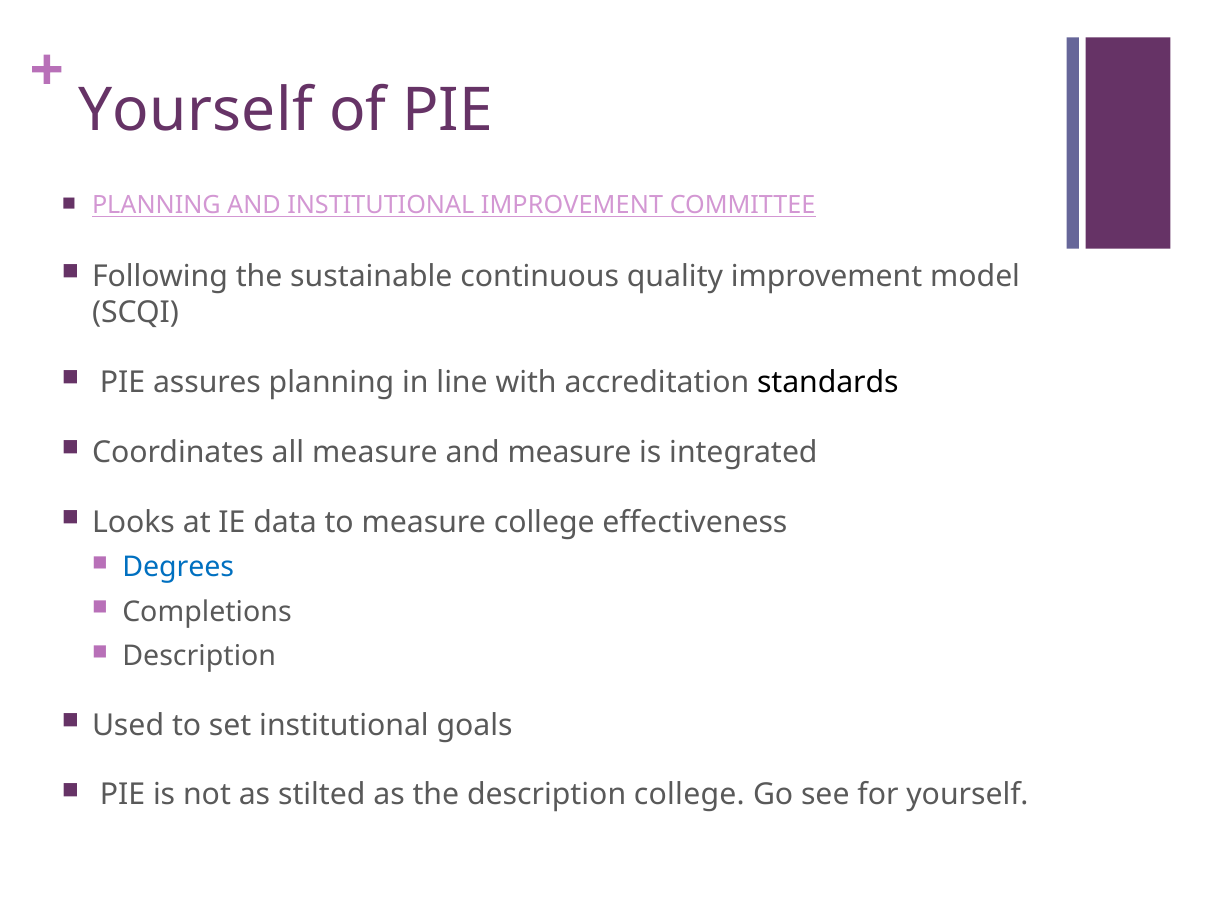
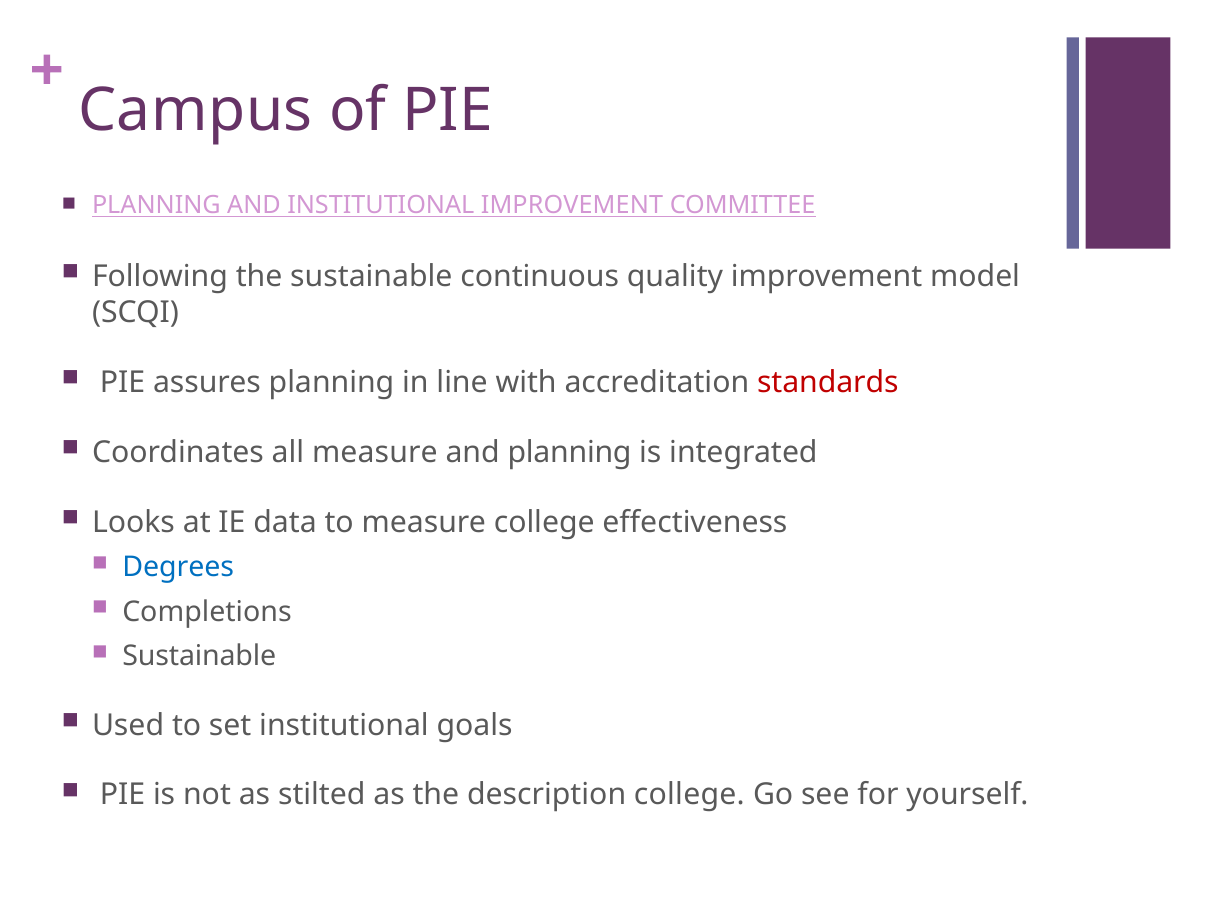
Yourself: Yourself -> Campus (195, 111)
standards colour: black -> red (828, 383)
and measure: measure -> planning (570, 453)
Description: Description -> Sustainable (199, 657)
